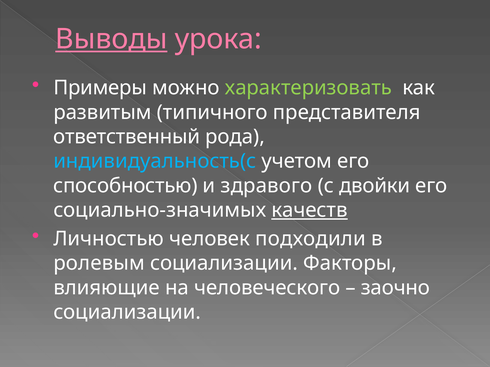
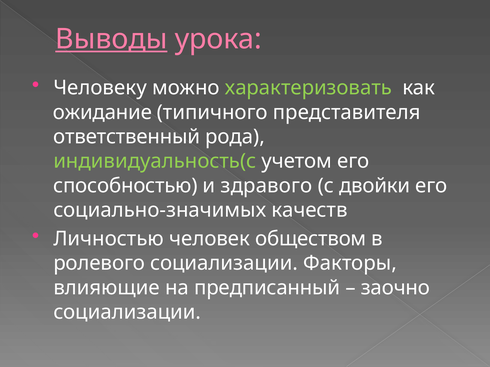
Примеры: Примеры -> Человеку (100, 88)
развитым: развитым -> ожидание (102, 112)
индивидуальность(с colour: light blue -> light green (155, 161)
качеств underline: present -> none (310, 210)
подходили: подходили -> обществом (311, 239)
ролевым: ролевым -> ролевого (99, 264)
человеческого: человеческого -> предписанный (267, 288)
